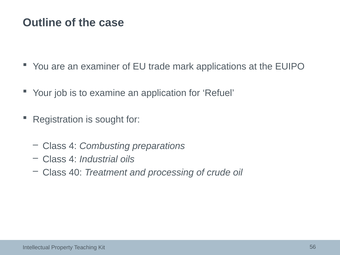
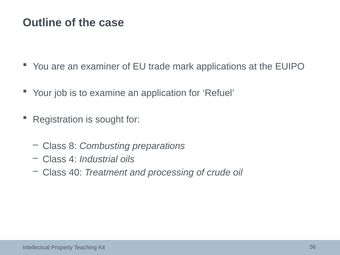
4: 4 -> 8 (73, 146)
